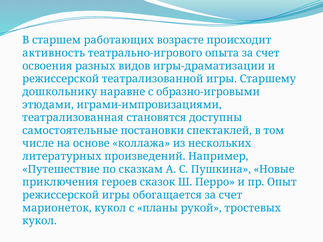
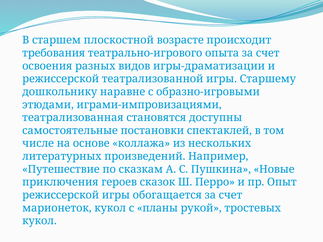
работающих: работающих -> плоскостной (119, 40)
активность: активность -> требования (54, 53)
